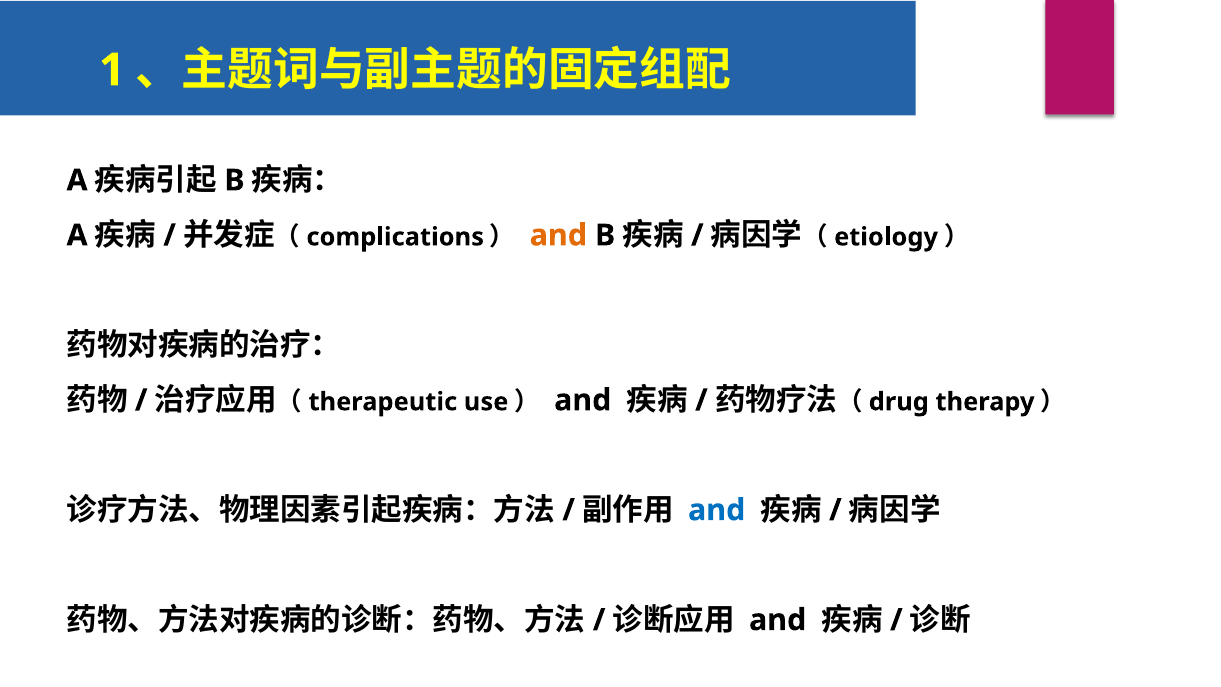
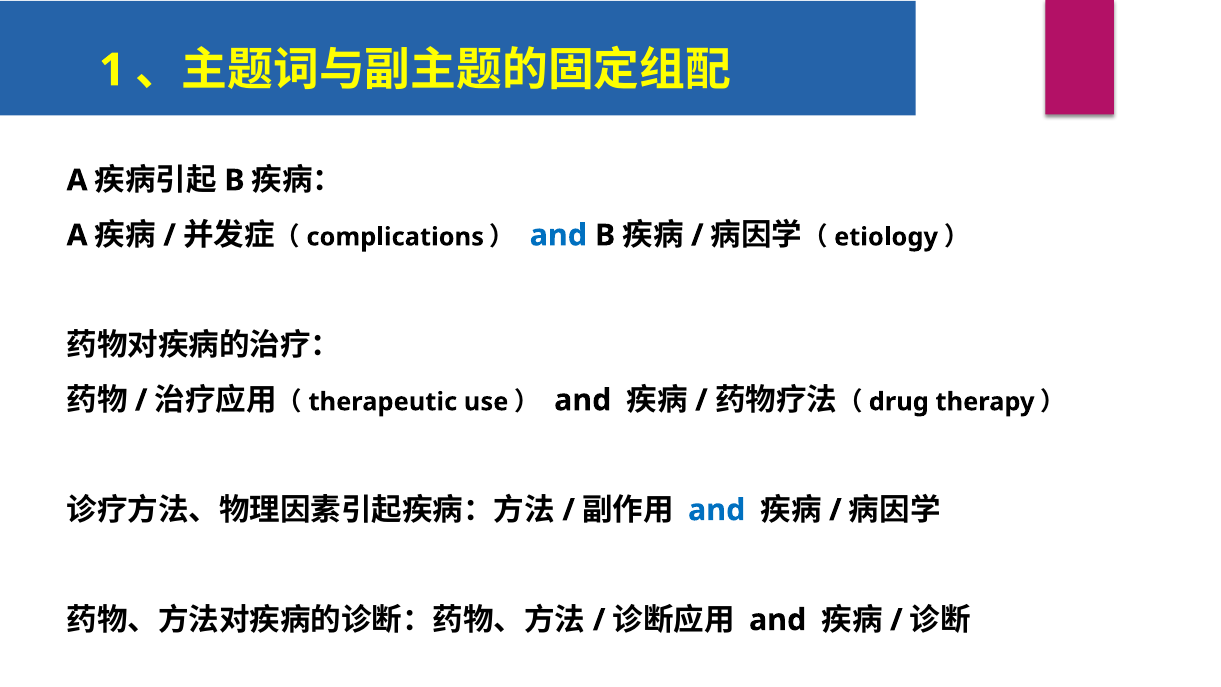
and colour: orange -> blue (558, 235)
